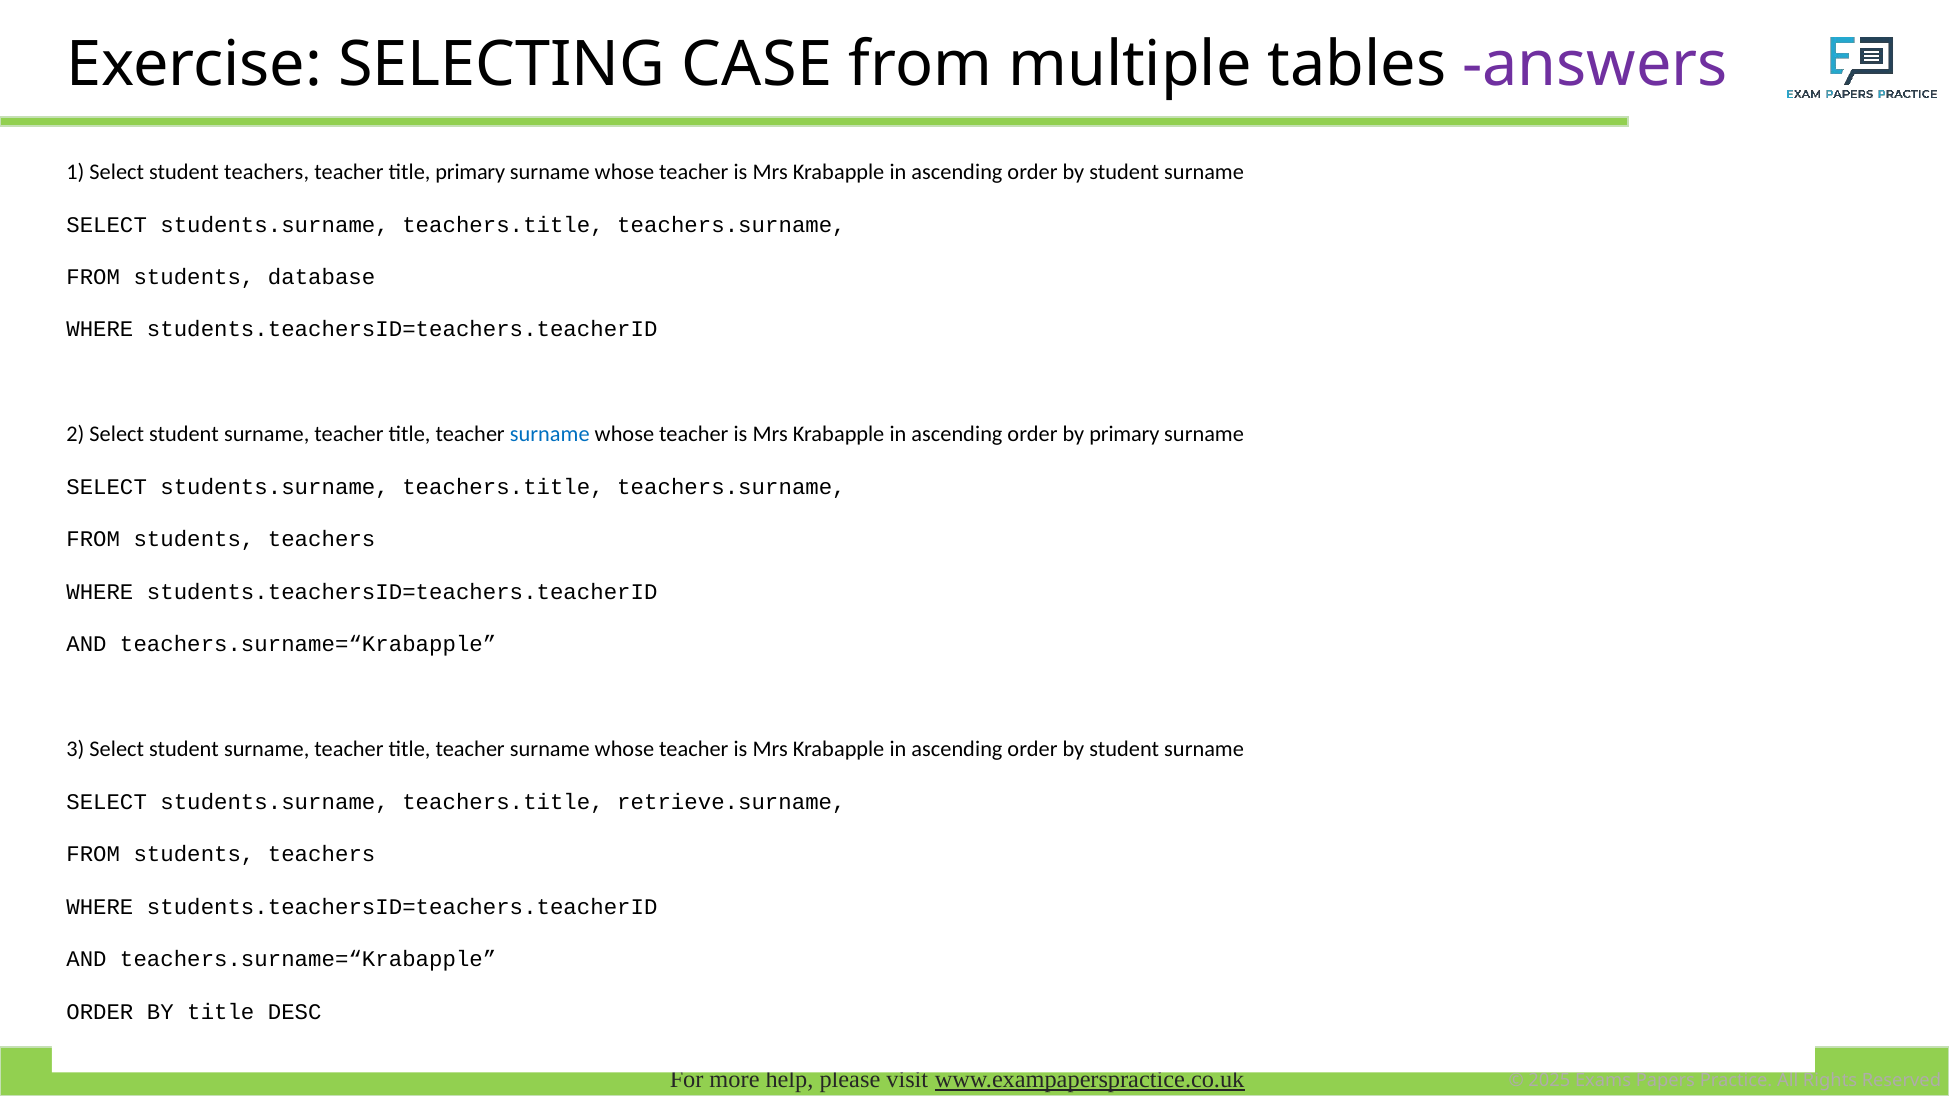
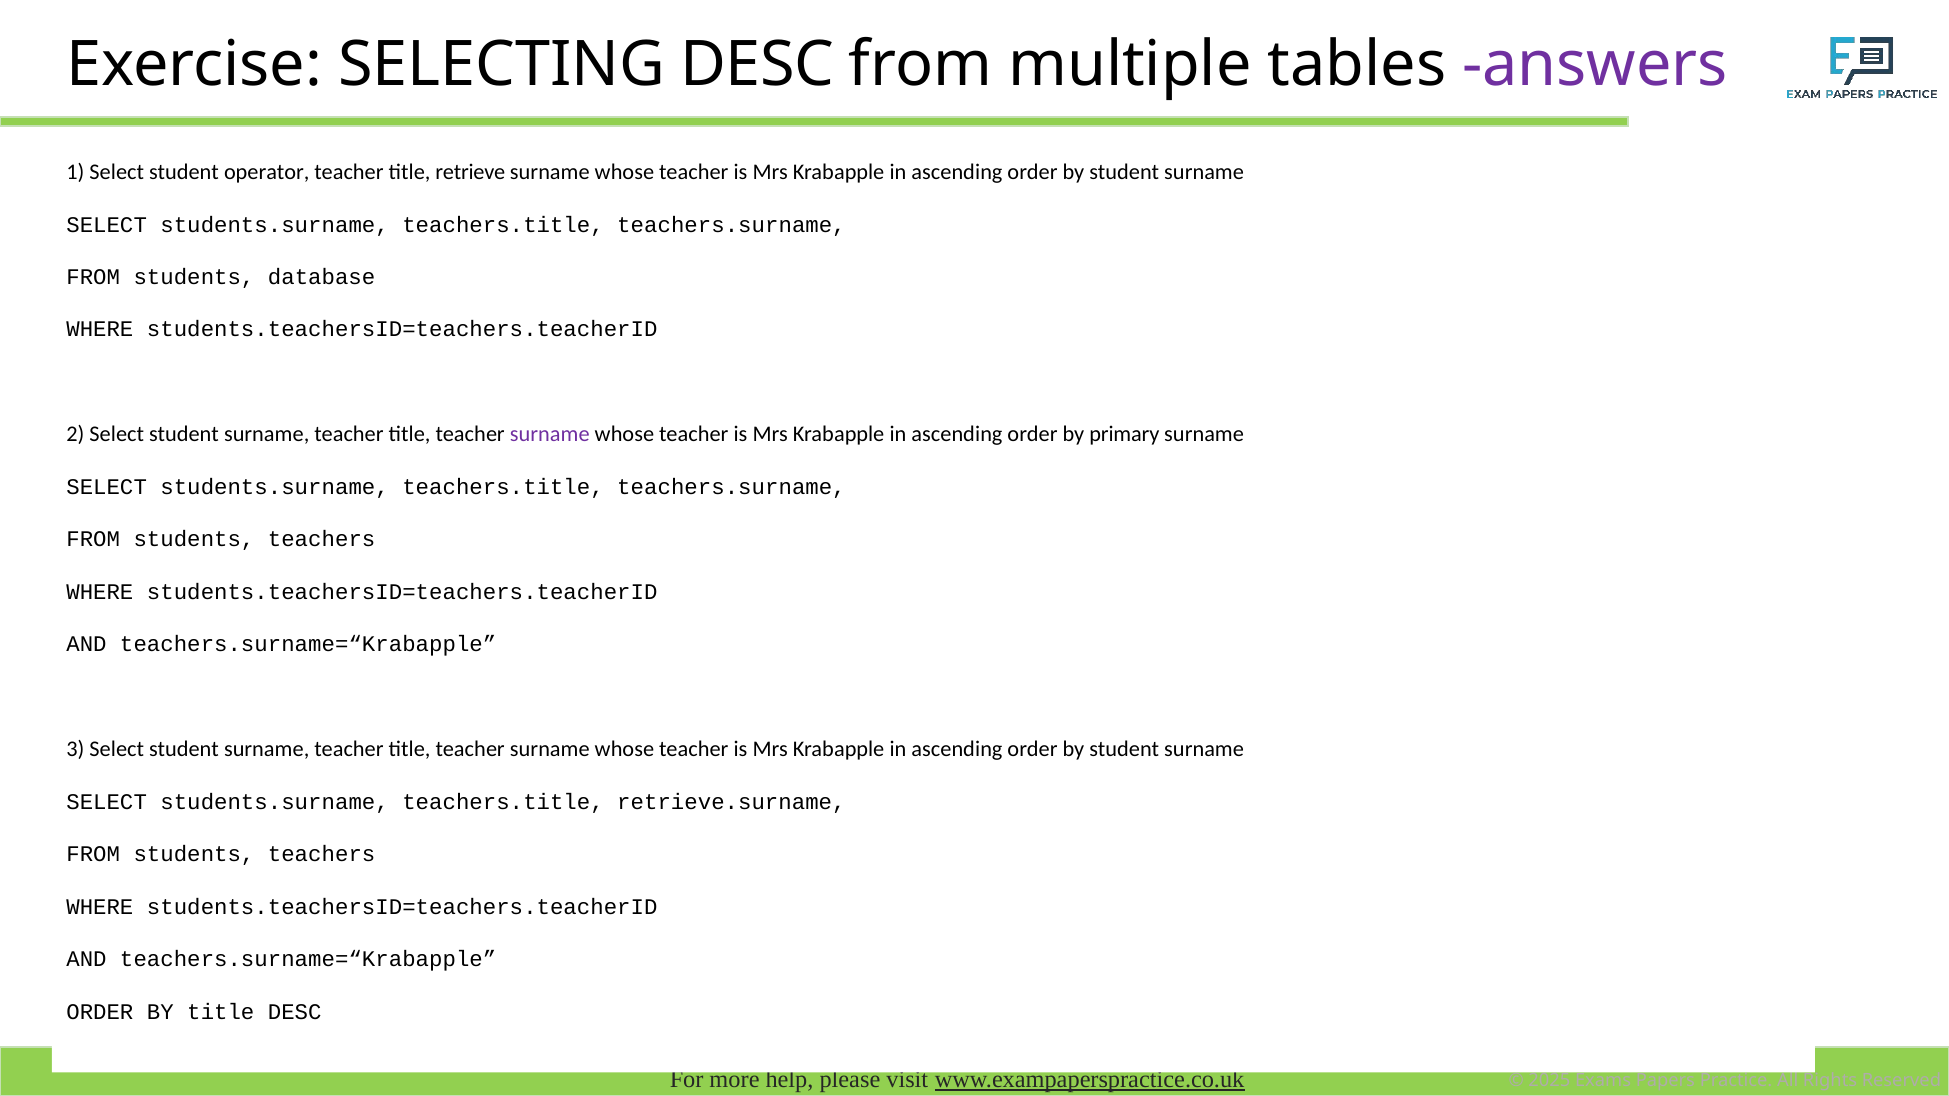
SELECTING CASE: CASE -> DESC (757, 65)
student teachers: teachers -> operator (267, 172)
title primary: primary -> retrieve (470, 172)
surname colour: blue -> purple (550, 435)
